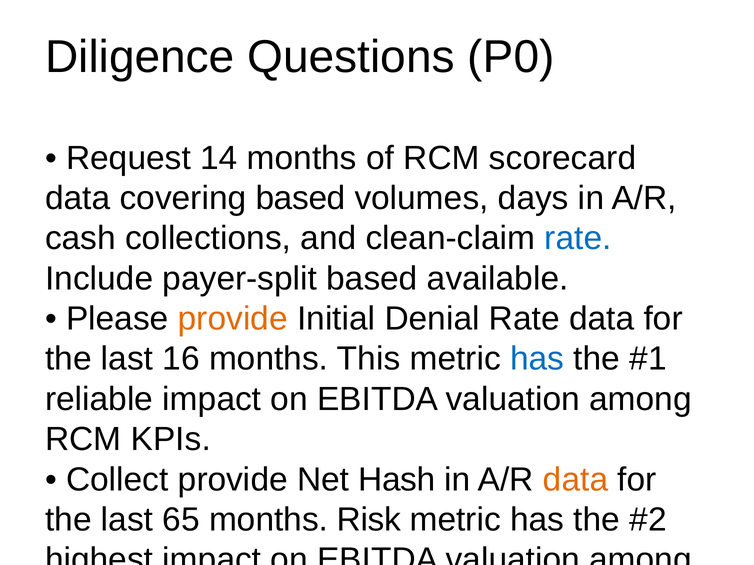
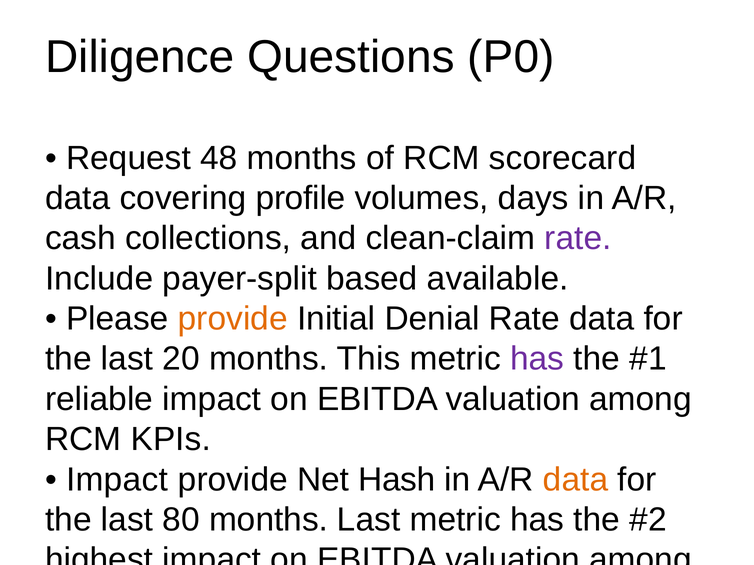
14: 14 -> 48 (219, 158)
covering based: based -> profile (301, 198)
rate colour: blue -> purple (578, 239)
16: 16 -> 20 (181, 359)
has colour: blue -> purple (537, 359)
Collect: Collect -> Impact (117, 480)
65: 65 -> 80 (181, 520)
months Risk: Risk -> Last (369, 520)
